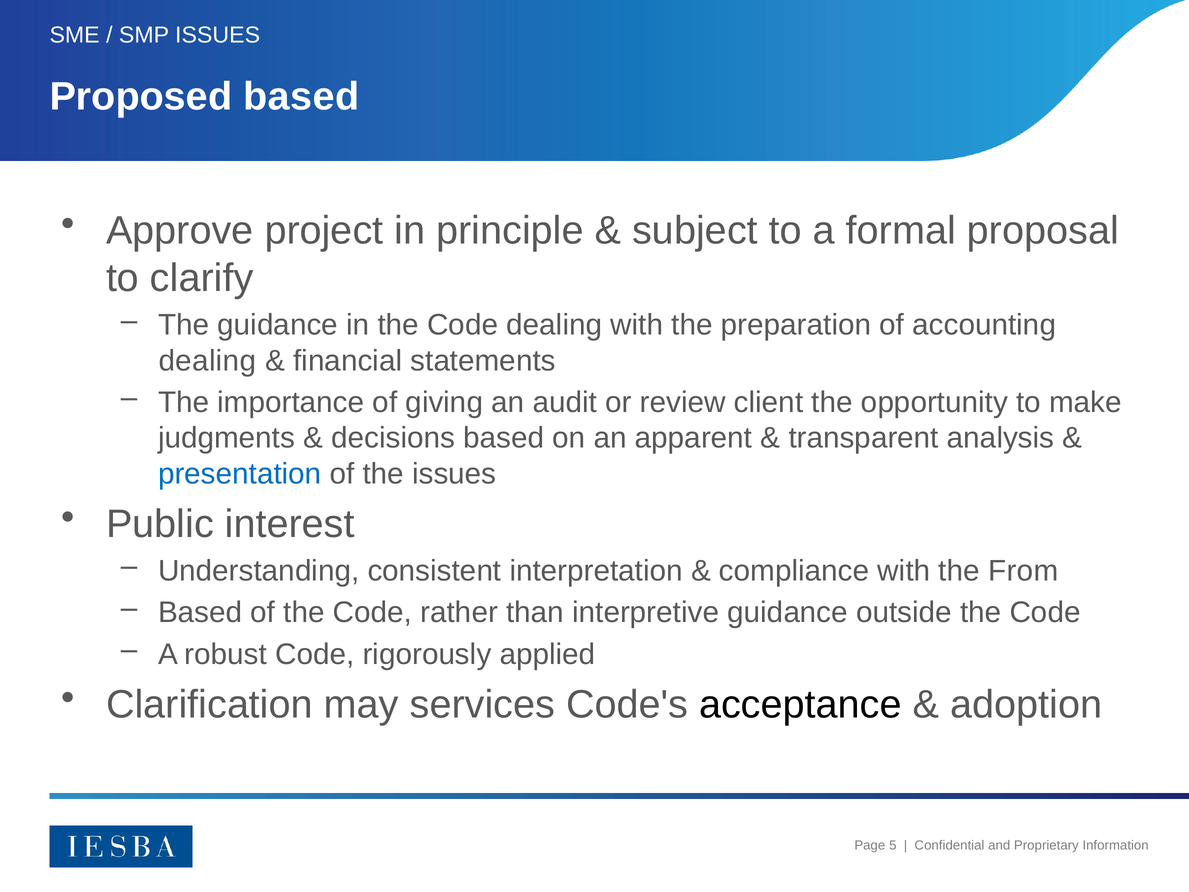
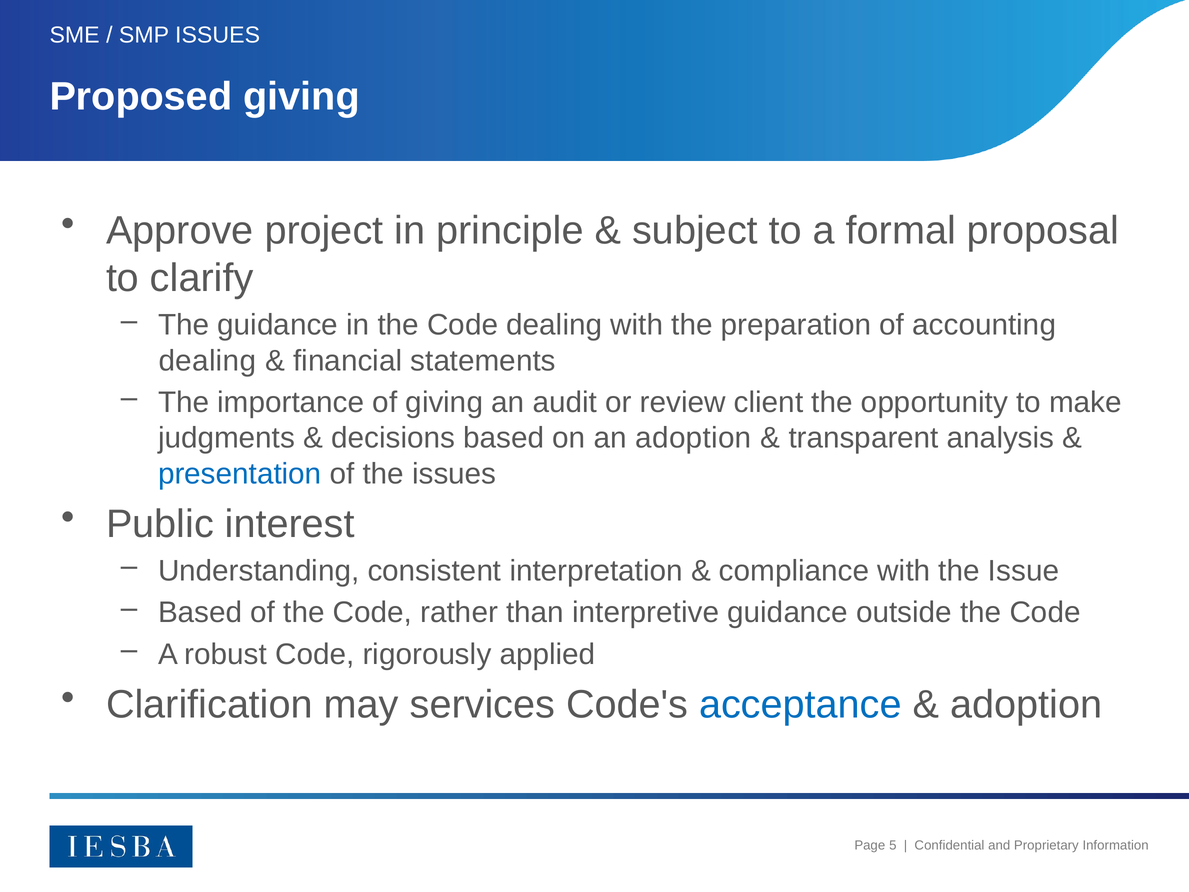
Proposed based: based -> giving (301, 97)
an apparent: apparent -> adoption (693, 438)
From: From -> Issue (1024, 571)
acceptance colour: black -> blue (800, 704)
